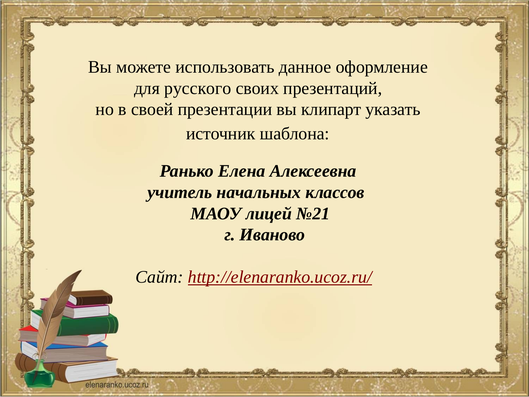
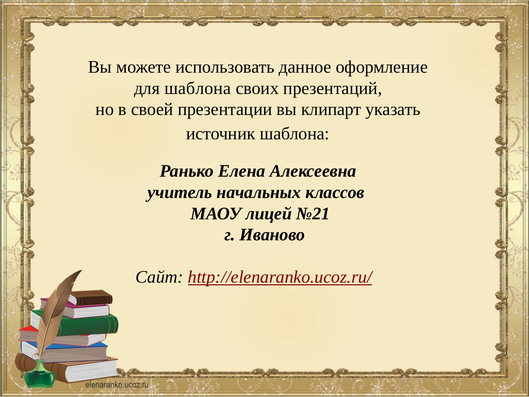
для русского: русского -> шаблона (198, 88)
